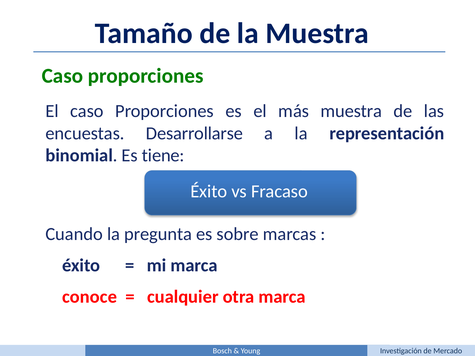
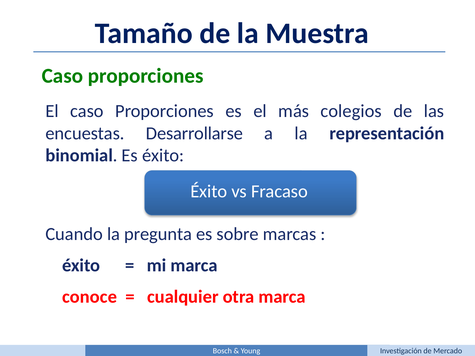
más muestra: muestra -> colegios (351, 111)
Es tiene: tiene -> éxito (163, 156)
